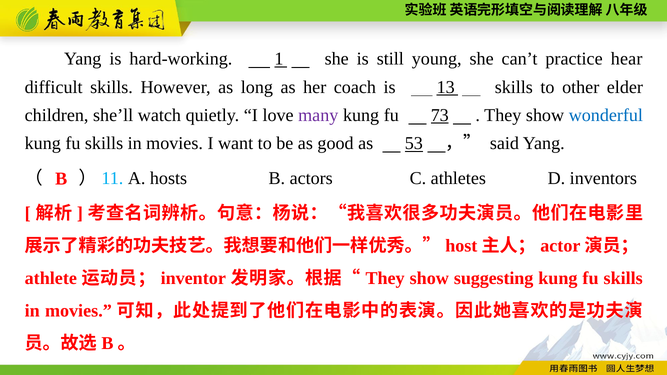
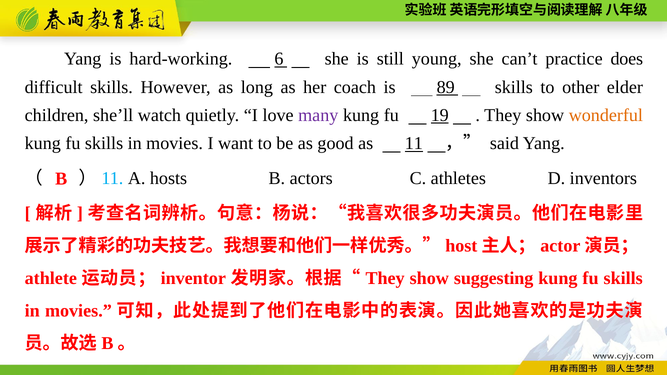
1: 1 -> 6 (279, 59)
hear: hear -> does (627, 59)
13: 13 -> 89 (446, 87)
73: 73 -> 19 (440, 115)
wonderful colour: blue -> orange (606, 115)
53: 53 -> 11 (414, 144)
